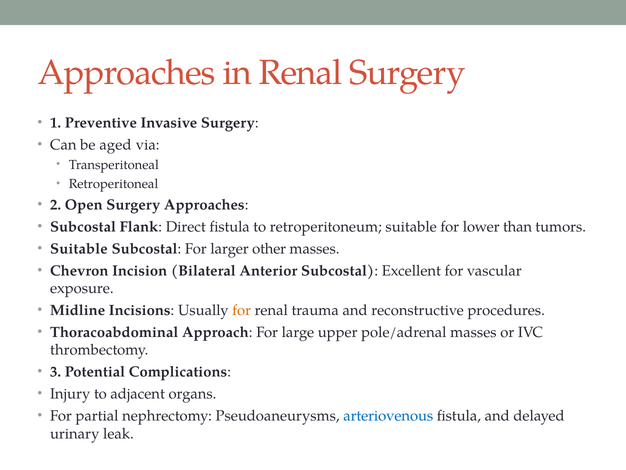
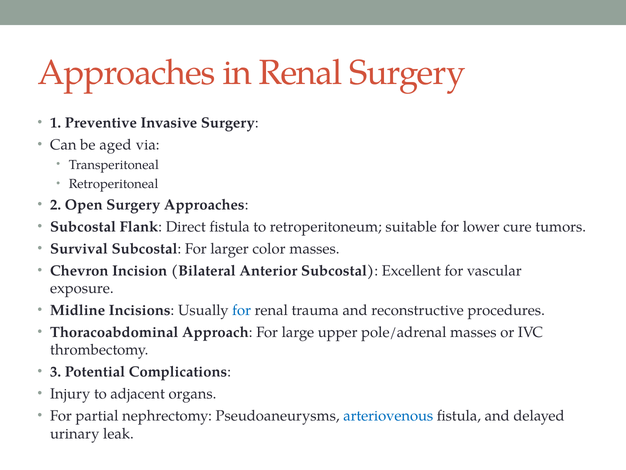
than: than -> cure (517, 227)
Suitable: Suitable -> Survival (79, 248)
other: other -> color (269, 248)
for colour: orange -> blue (242, 310)
